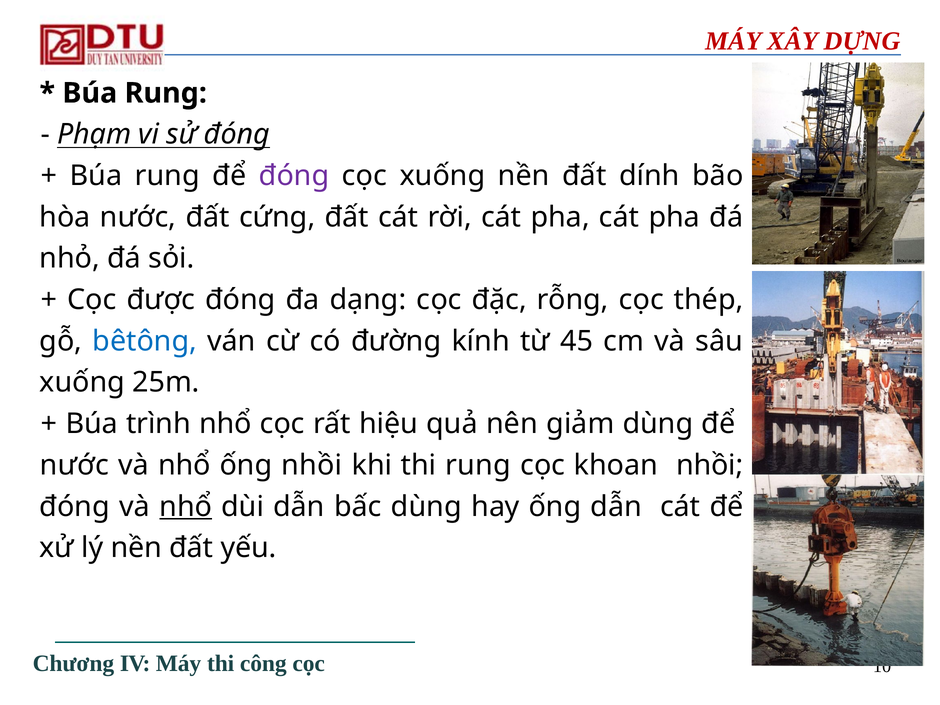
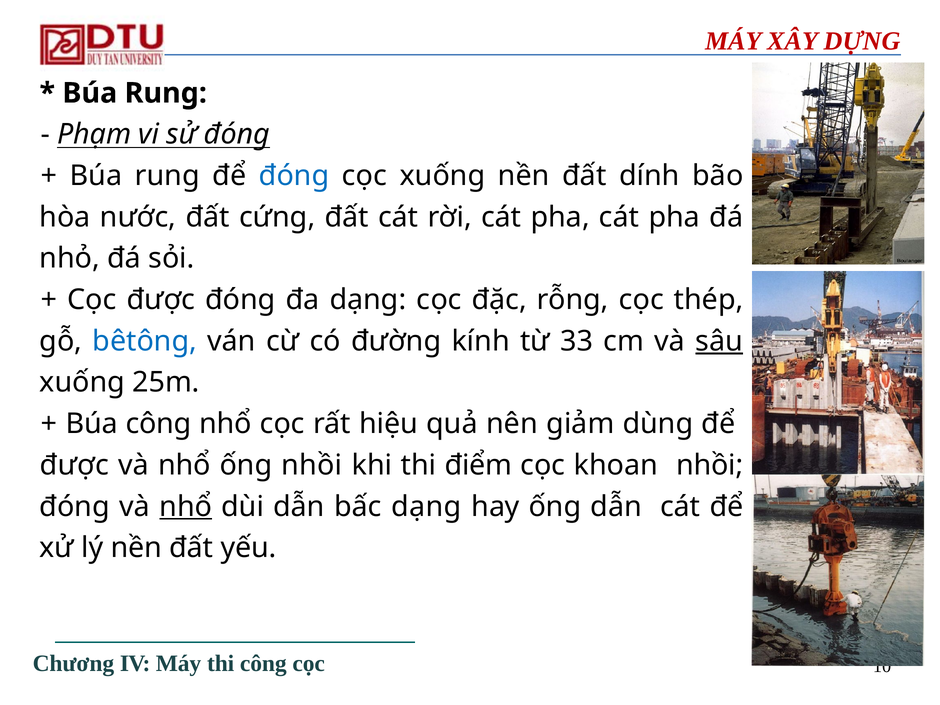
đóng colour: purple -> blue (294, 176)
45: 45 -> 33 (577, 341)
sâu underline: none -> present (719, 341)
Búa trình: trình -> công (159, 424)
nước: nước -> được (74, 465)
thi rung: rung -> điểm (478, 465)
bấc dùng: dùng -> dạng (426, 507)
